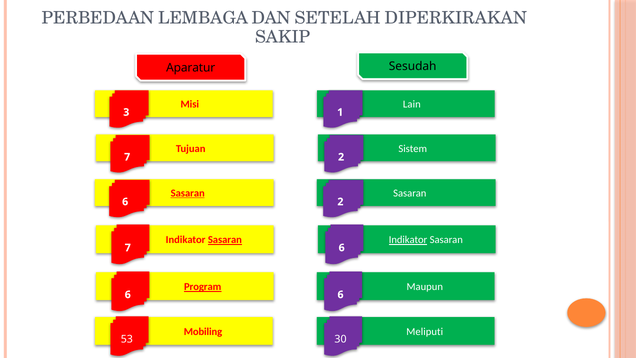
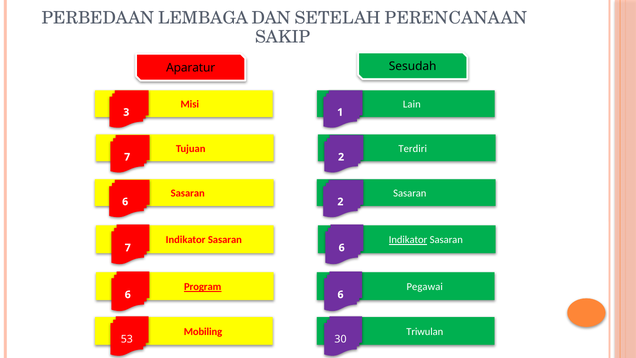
DIPERKIRAKAN: DIPERKIRAKAN -> PERENCANAAN (456, 18)
Sistem: Sistem -> Terdiri (413, 148)
Sasaran underline: present -> none (188, 193)
Sasaran underline: present -> none (225, 240)
Maupun: Maupun -> Pegawai (425, 287)
Meliputi: Meliputi -> Triwulan (425, 331)
